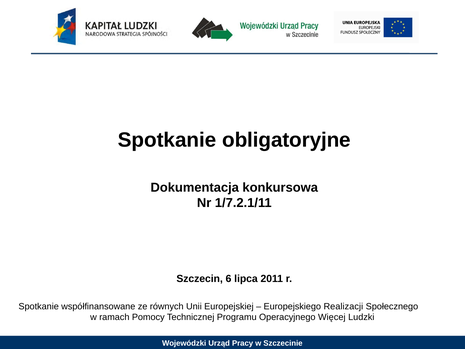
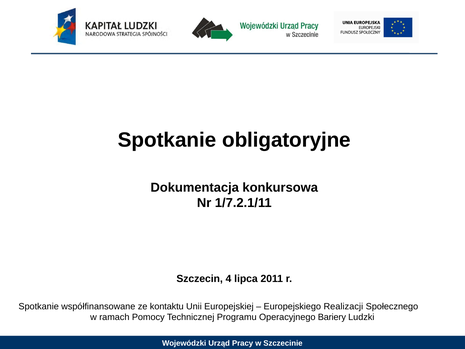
6: 6 -> 4 (229, 279)
równych: równych -> kontaktu (167, 306)
Więcej: Więcej -> Bariery (332, 317)
